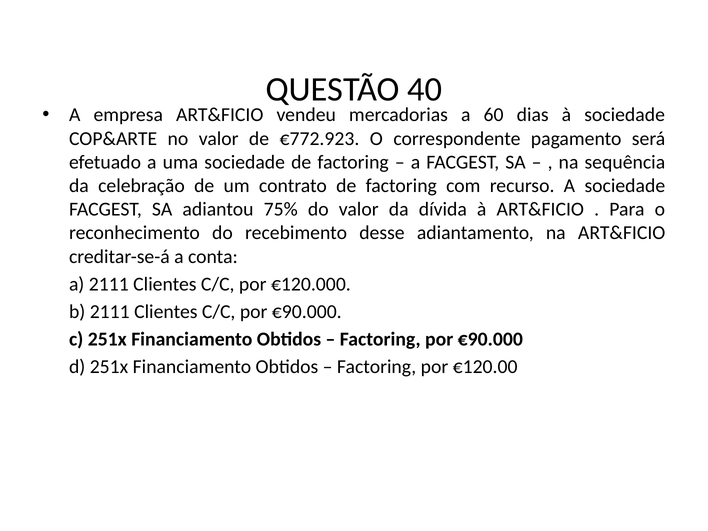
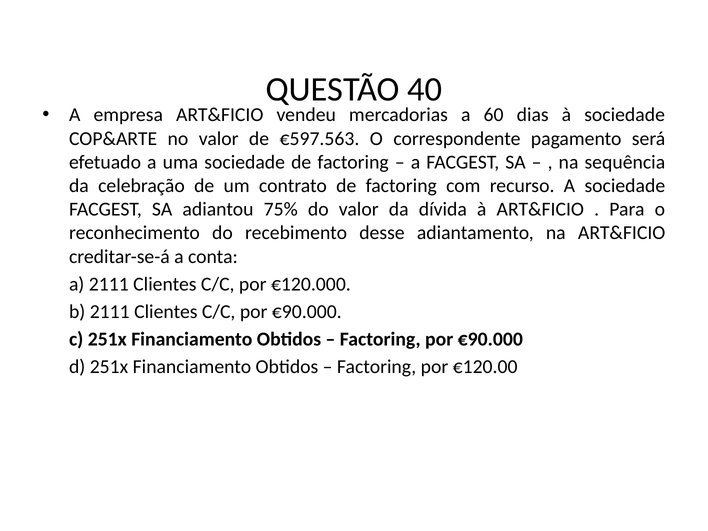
€772.923: €772.923 -> €597.563 (319, 139)
